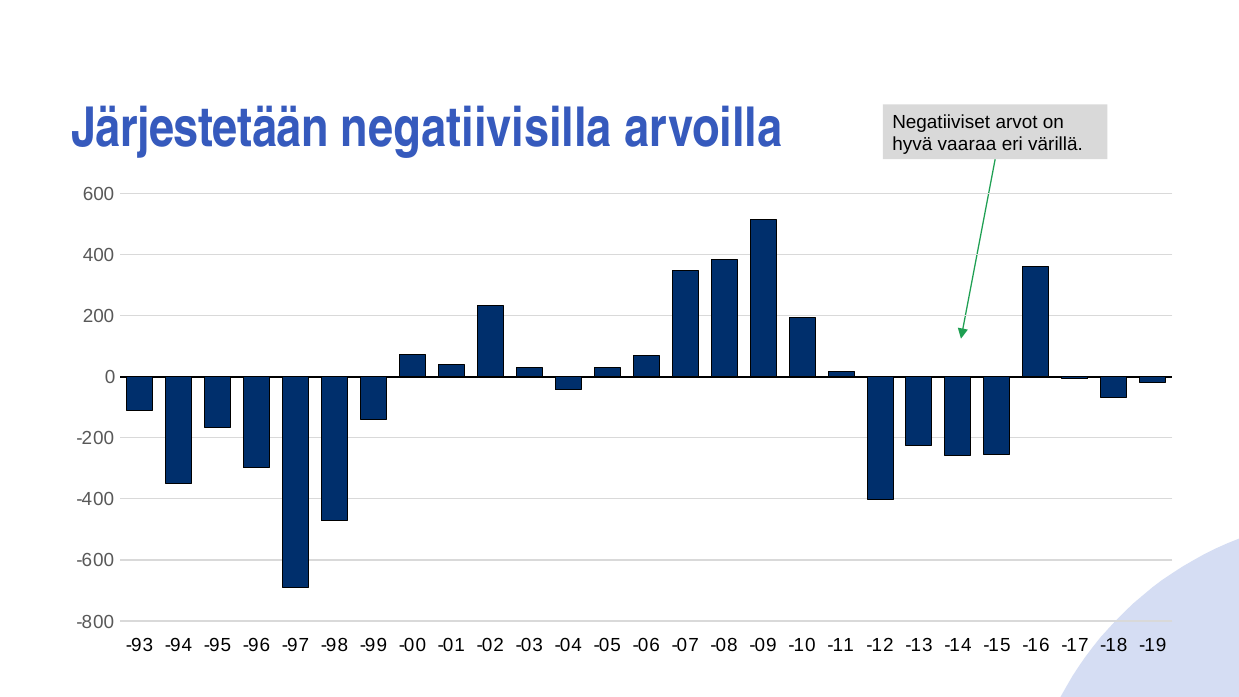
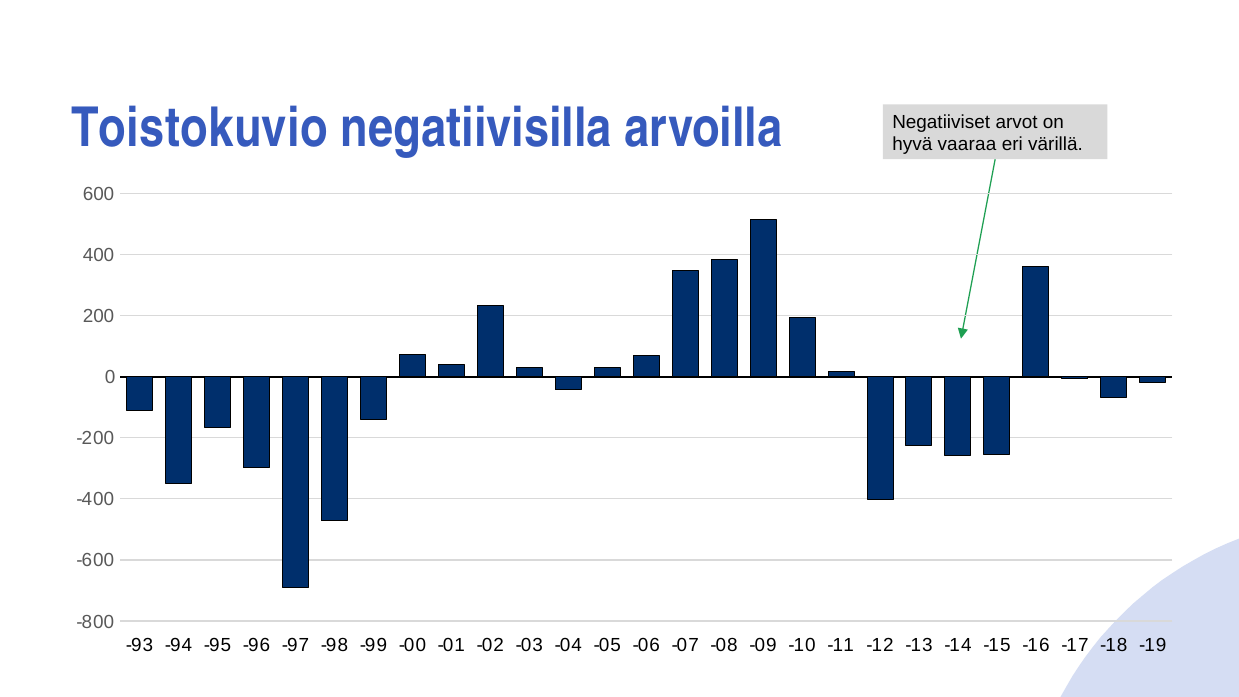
Järjestetään: Järjestetään -> Toistokuvio (199, 128)
